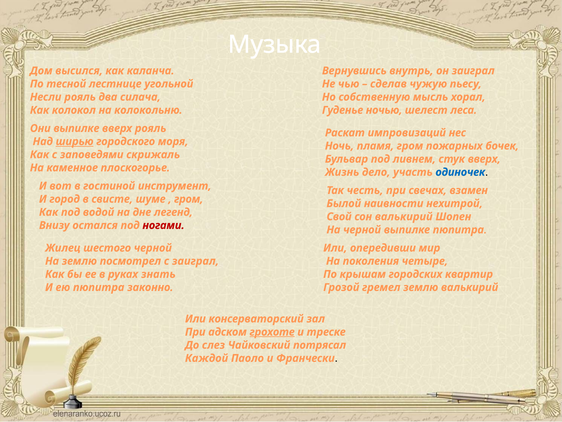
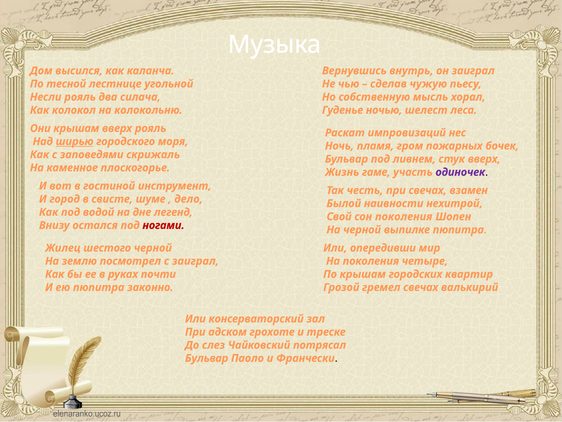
Они выпилке: выпилке -> крышам (76, 128)
дело: дело -> гаме (376, 172)
одиночек colour: blue -> purple (460, 172)
гром: гром -> дело (189, 199)
сон валькирий: валькирий -> поколения (404, 216)
знать: знать -> почти (158, 274)
гремел землю: землю -> свечах (421, 287)
грохоте underline: present -> none (272, 332)
Каждой: Каждой -> Бульвар (207, 358)
